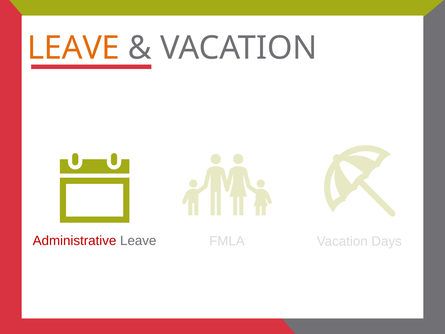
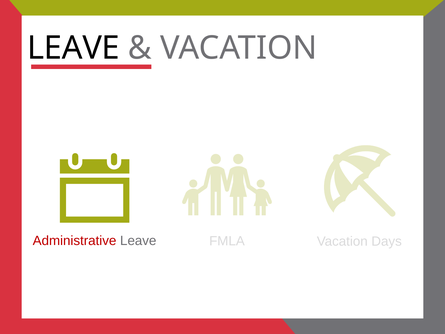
LEAVE colour: orange -> black (73, 48)
